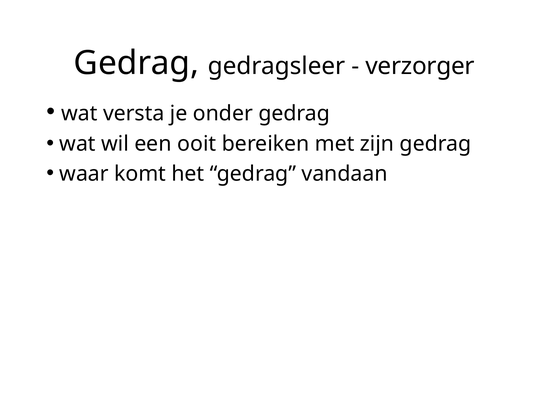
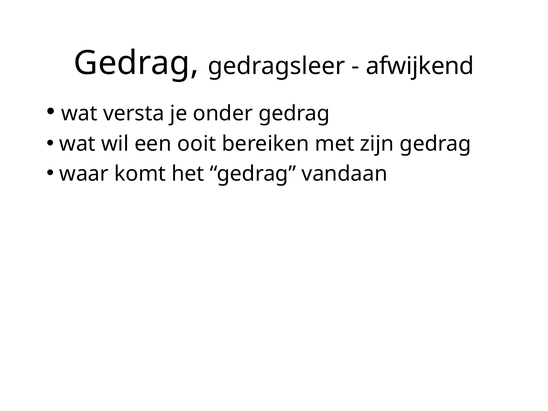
verzorger: verzorger -> afwijkend (420, 66)
